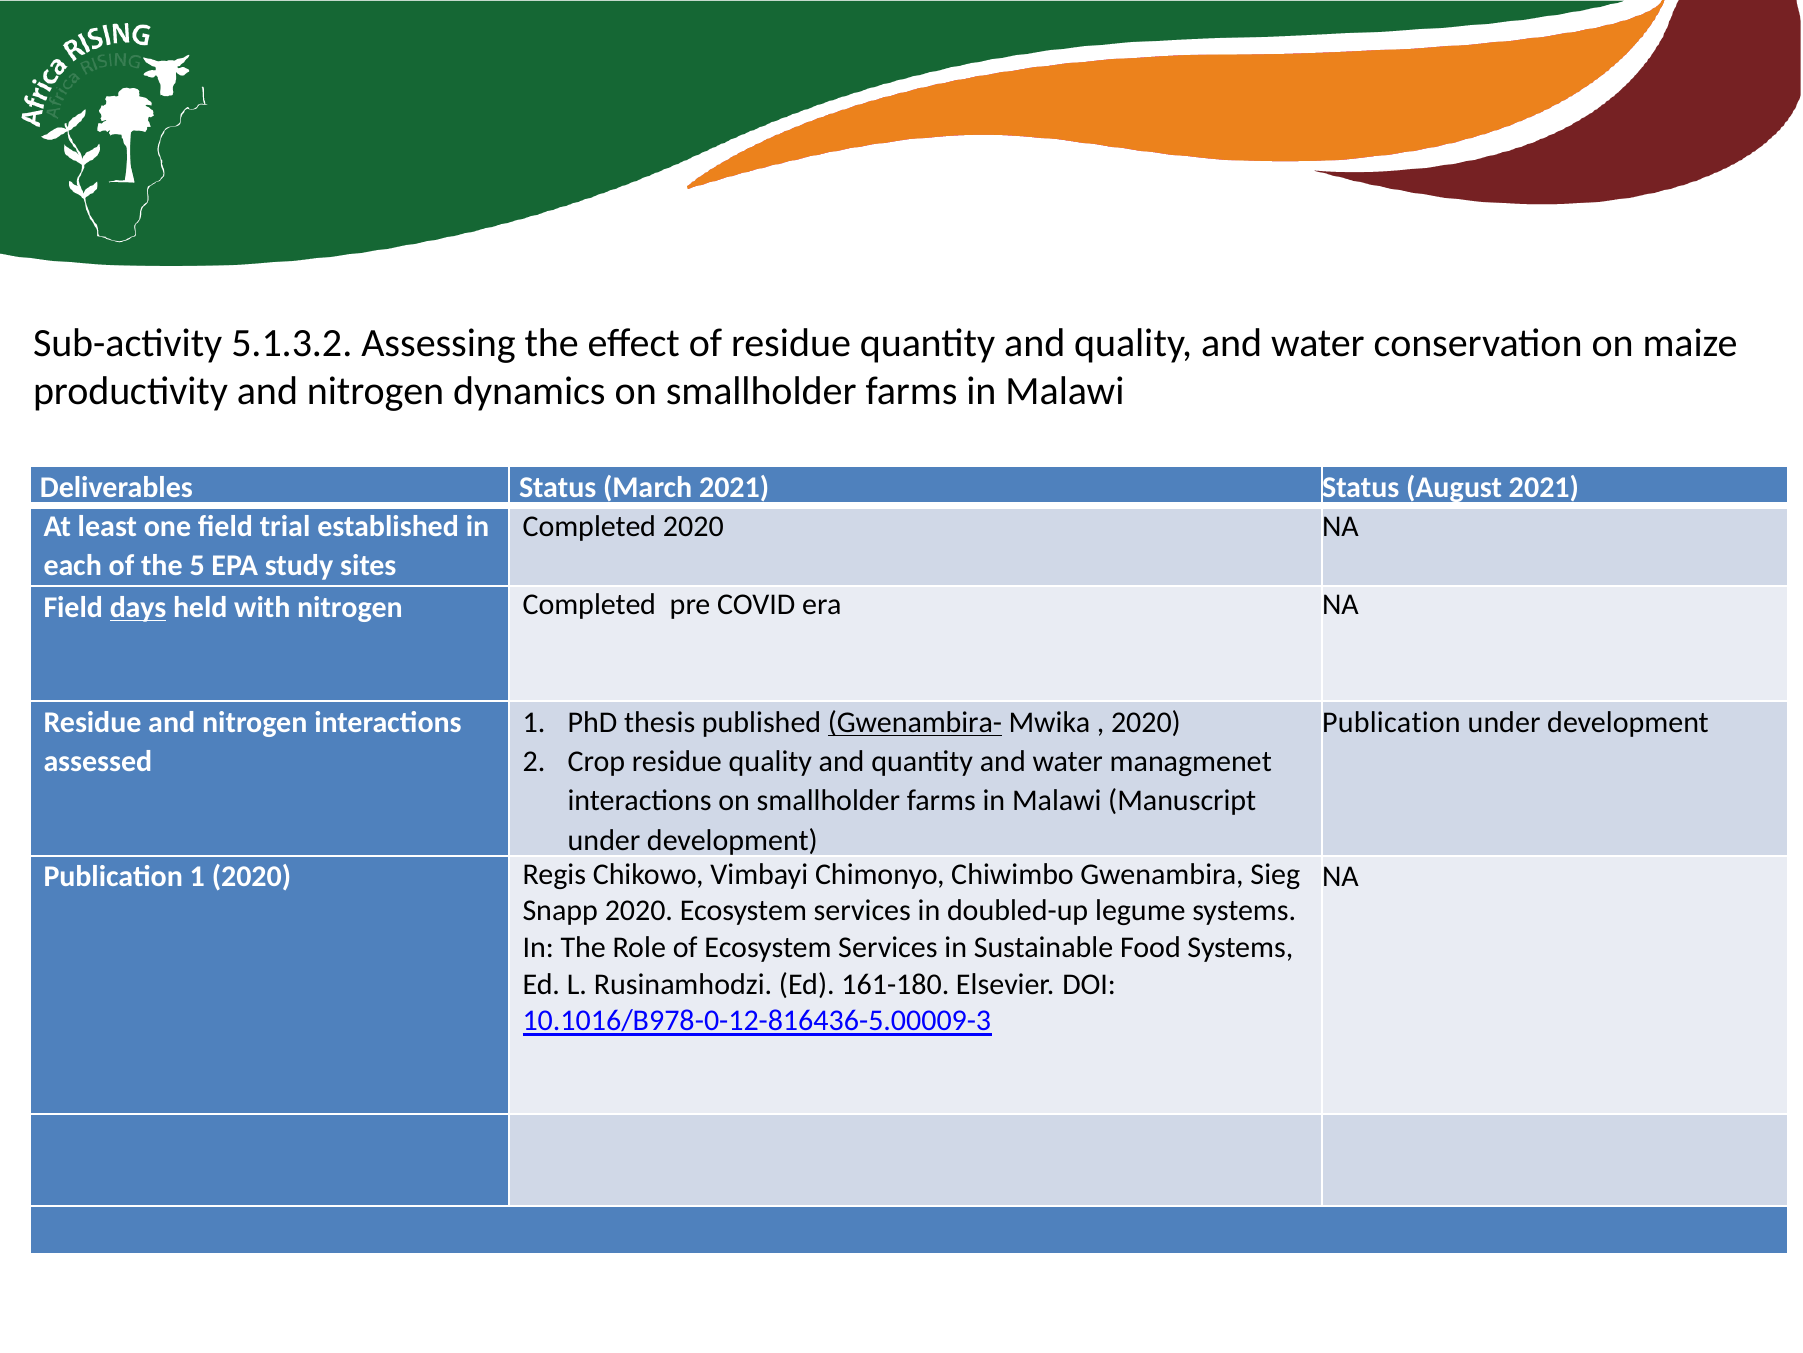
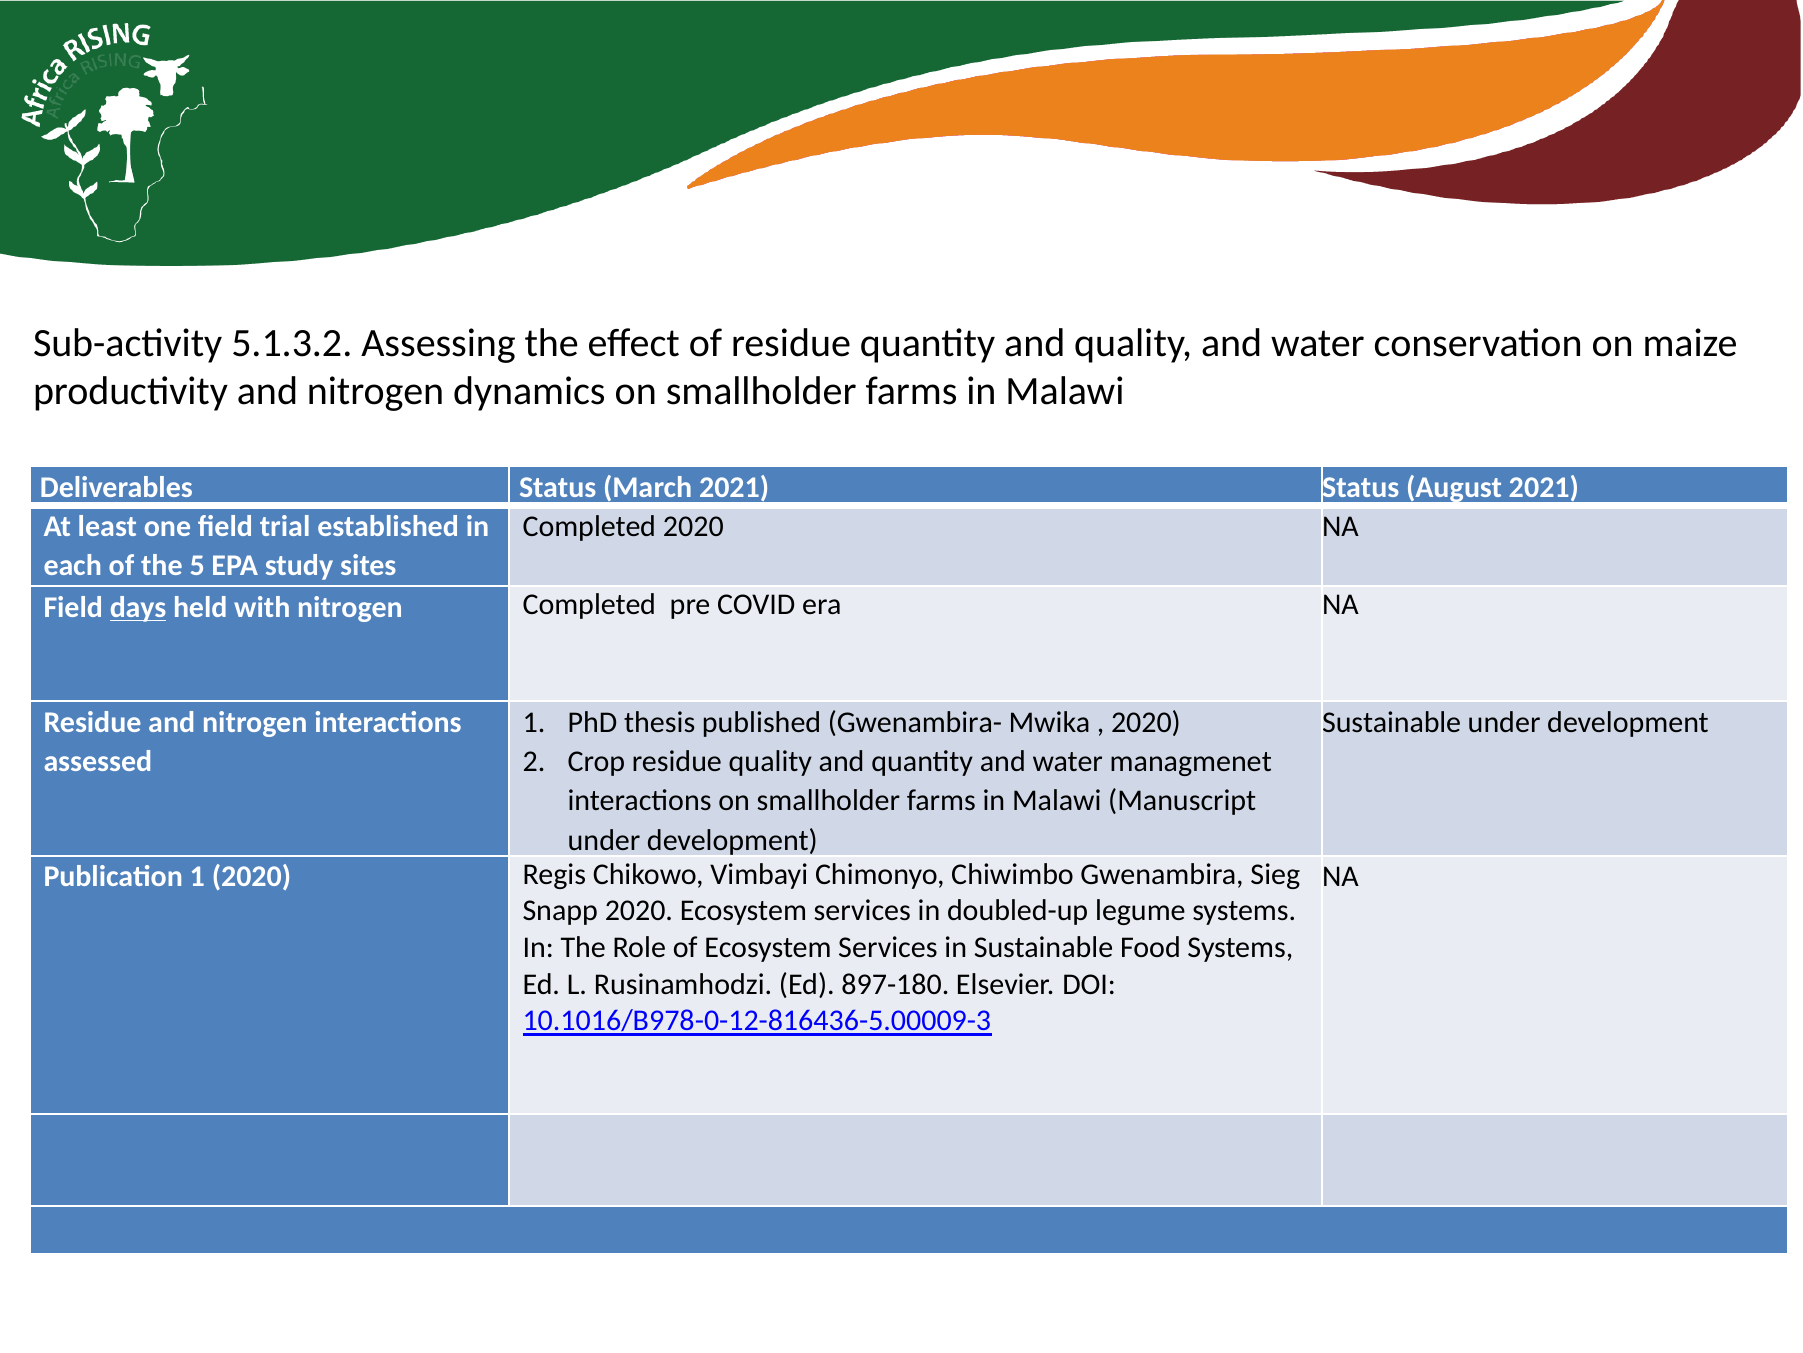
Gwenambira- underline: present -> none (915, 722)
Publication: Publication -> Sustainable (1392, 722)
161-180: 161-180 -> 897-180 (895, 984)
